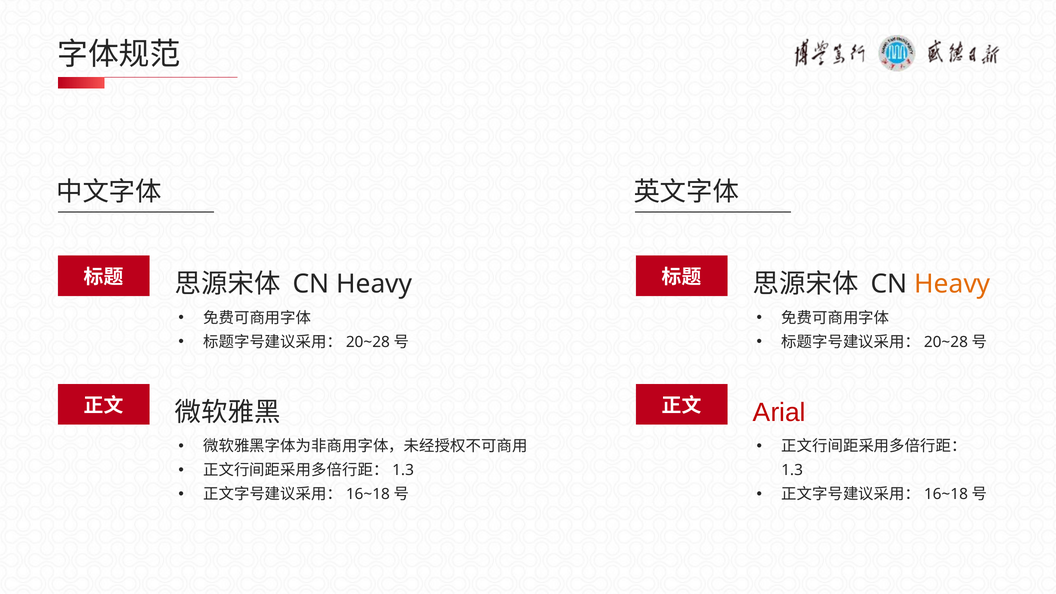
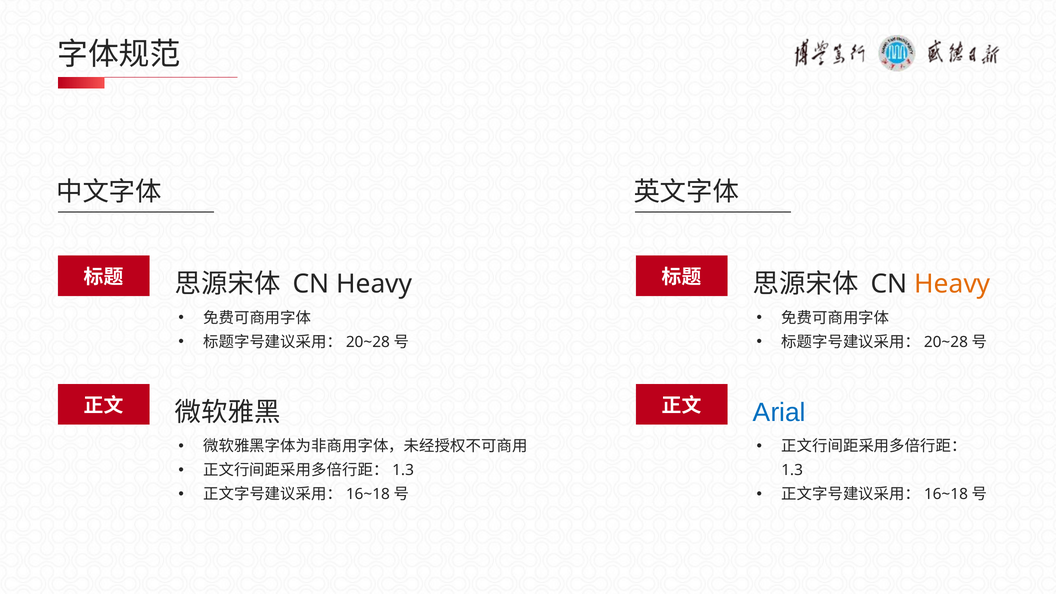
Arial colour: red -> blue (779, 413)
